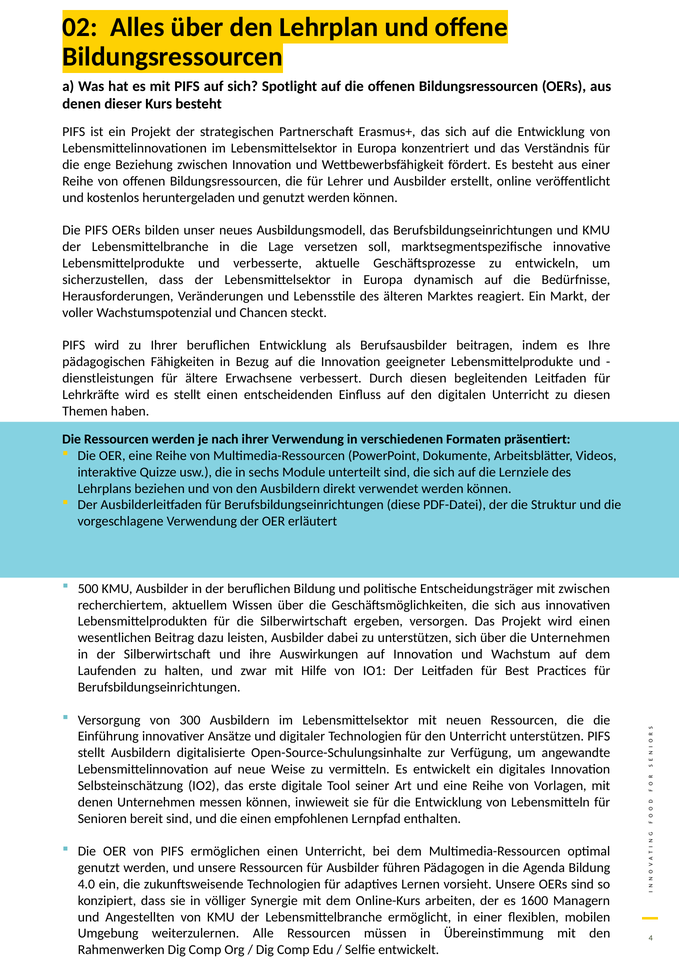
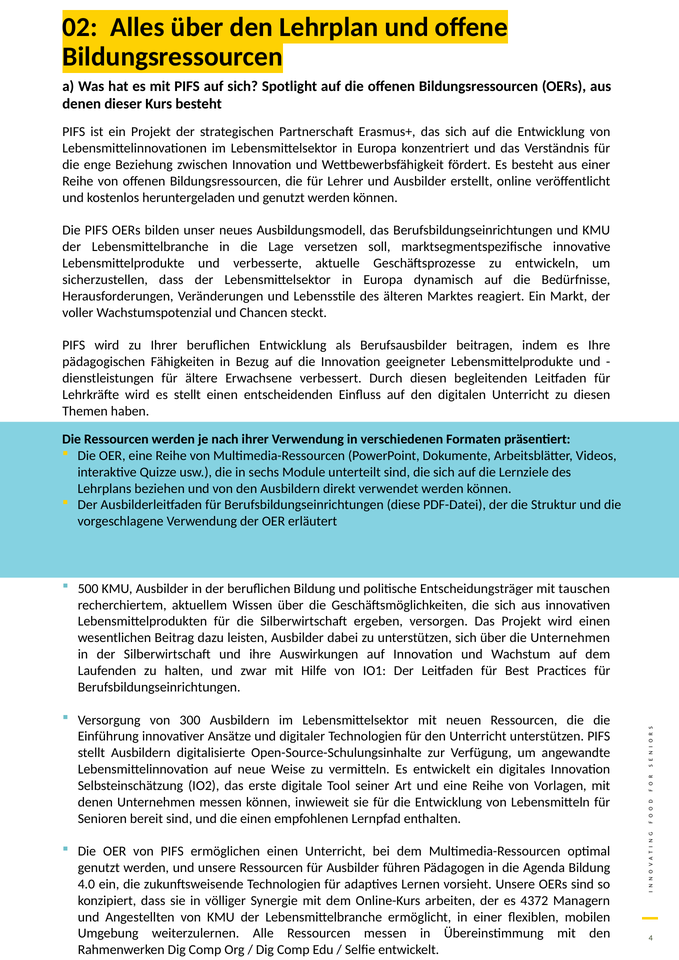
mit zwischen: zwischen -> tauschen (584, 589)
1600: 1600 -> 4372 (534, 901)
Ressourcen müssen: müssen -> messen (385, 934)
